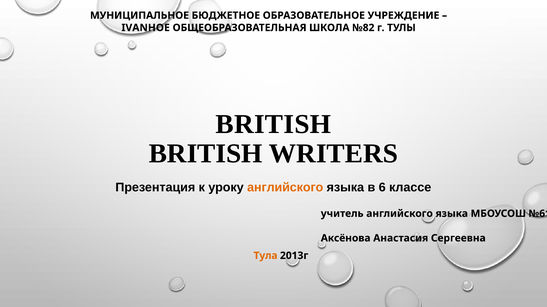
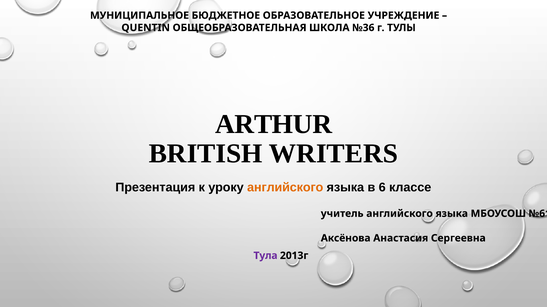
IVANHOE: IVANHOE -> QUENTIN (146, 28)
№82: №82 -> №36 (363, 28)
BRITISH: BRITISH -> ARTHUR (274, 124)
Тула colour: orange -> purple (266, 256)
